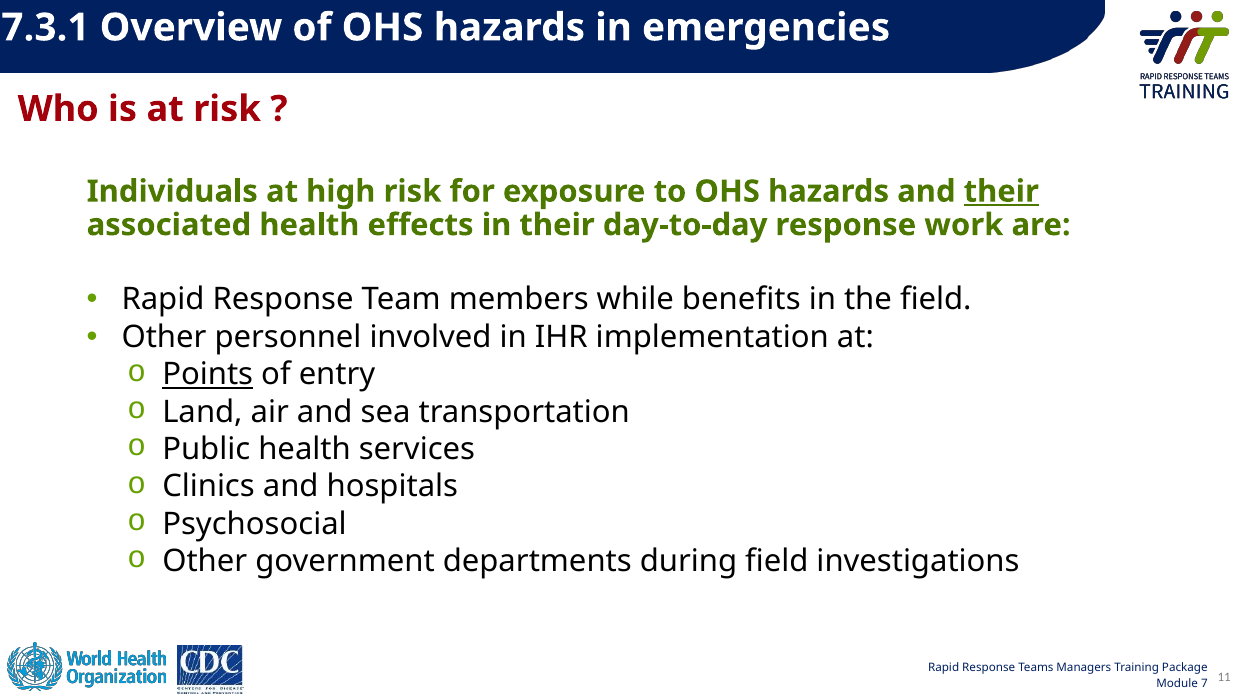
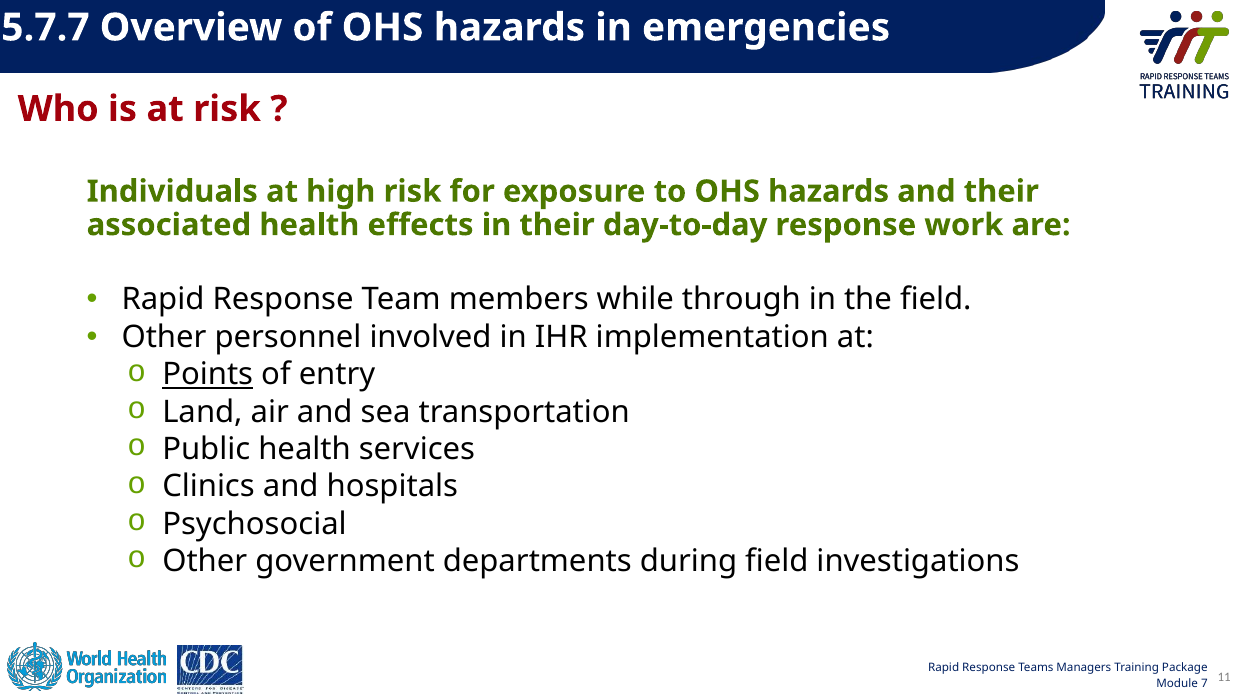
7.3.1: 7.3.1 -> 5.7.7 (45, 28)
their underline: present -> none (1001, 192)
benefits: benefits -> through (741, 300)
